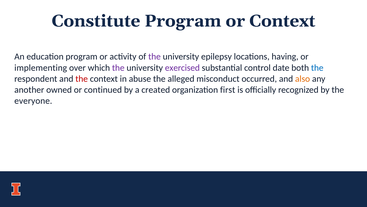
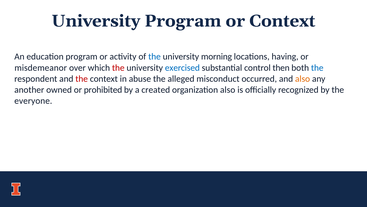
Constitute: Constitute -> University (96, 21)
the colour: purple -> blue (154, 57)
epilepsy: epilepsy -> morning (217, 57)
implementing: implementing -> misdemeanor (41, 68)
the colour: purple -> red (118, 68)
exercised colour: purple -> blue (182, 68)
date: date -> then (281, 68)
continued: continued -> prohibited (103, 90)
organization first: first -> also (228, 90)
